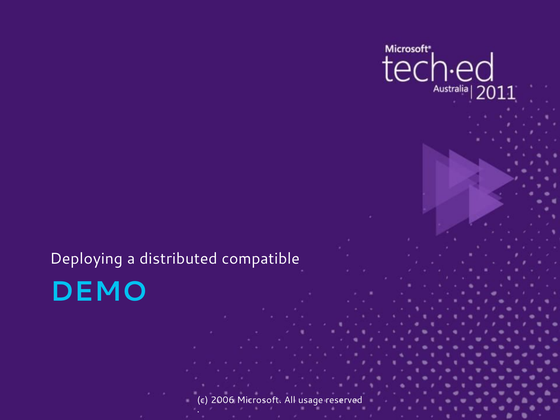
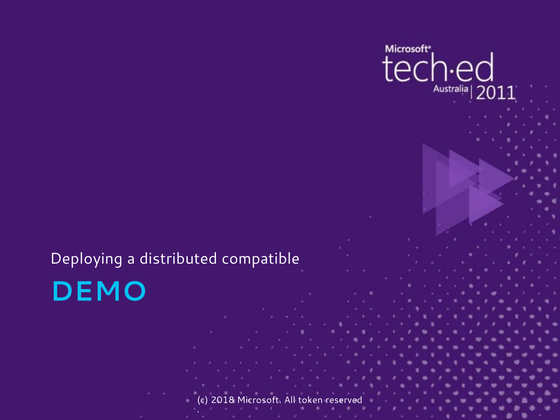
2006: 2006 -> 2018 (223, 400)
usage: usage -> token (311, 400)
